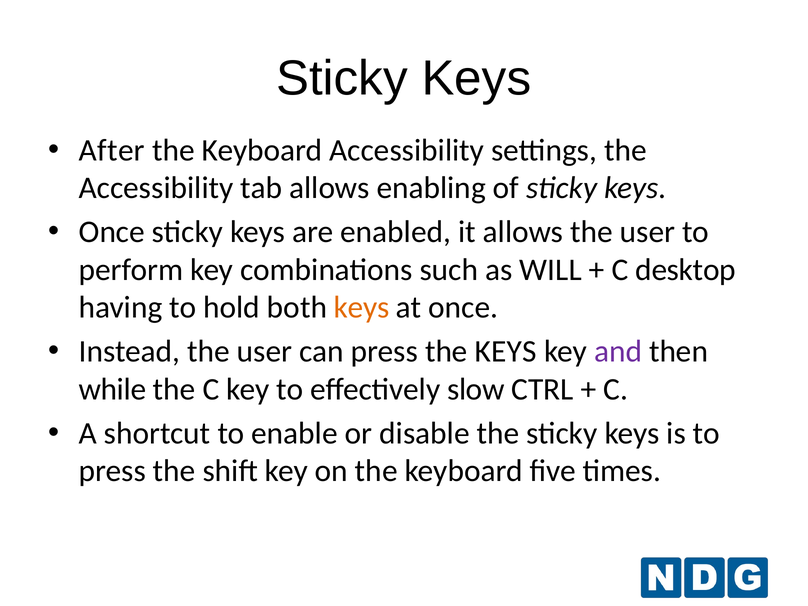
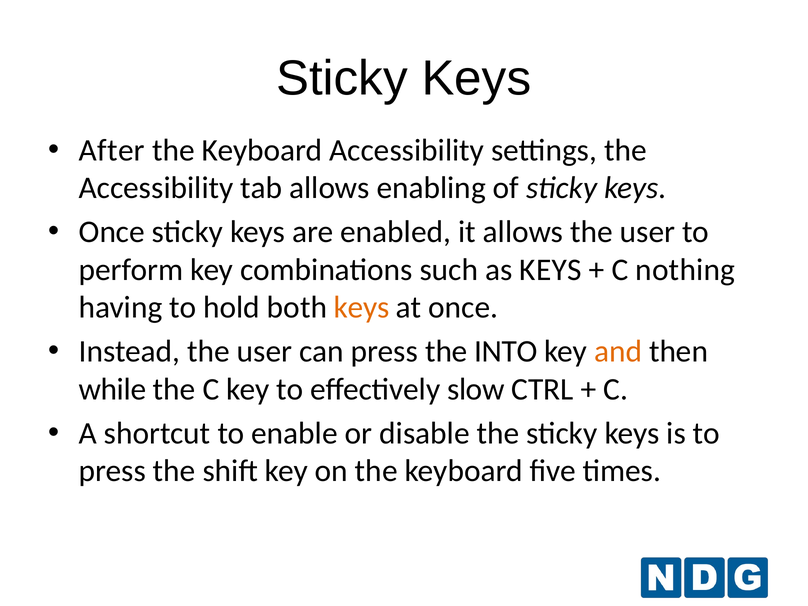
as WILL: WILL -> KEYS (551, 270)
desktop: desktop -> nothing (685, 270)
the KEYS: KEYS -> INTO (506, 352)
and colour: purple -> orange (618, 352)
